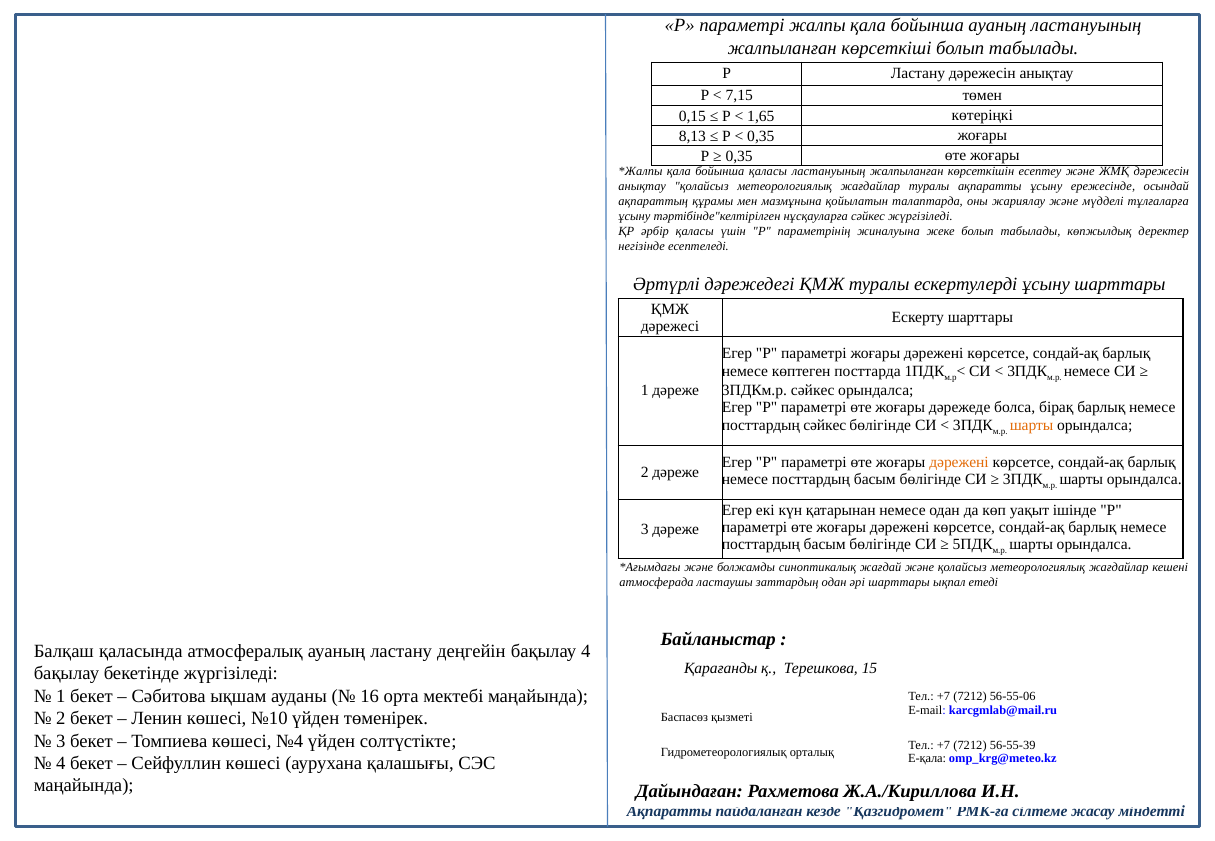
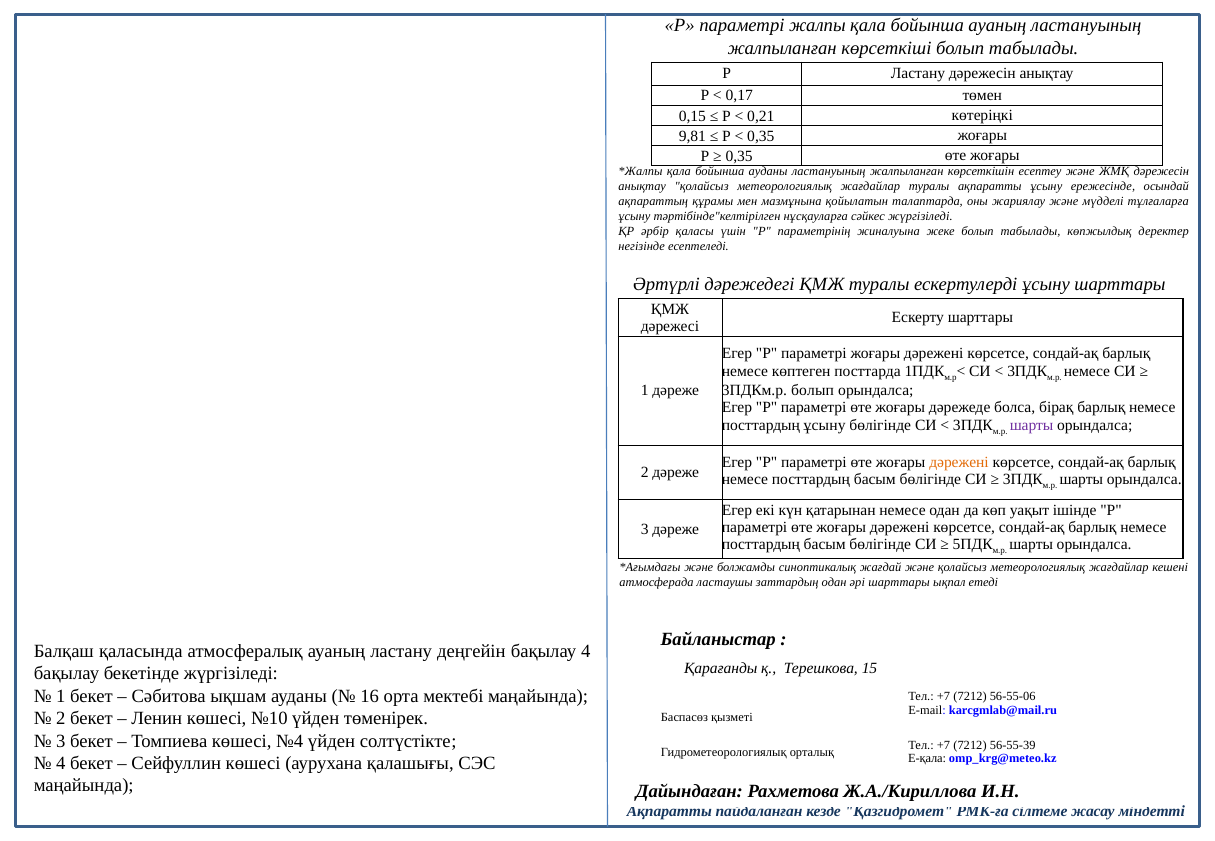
7,15: 7,15 -> 0,17 (739, 96)
1,65: 1,65 -> 0,21 (761, 116)
8,13: 8,13 -> 9,81 (692, 136)
бойынша қаласы: қаласы -> ауданы (768, 172)
3ПДКм.р сәйкес: сәйкес -> болып (813, 391)
посттардың сәйкес: сәйкес -> ұсыну (825, 425)
шарты colour: orange -> purple (1032, 425)
